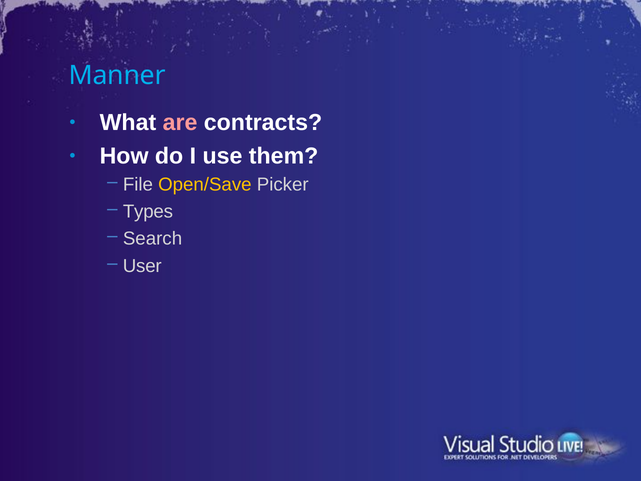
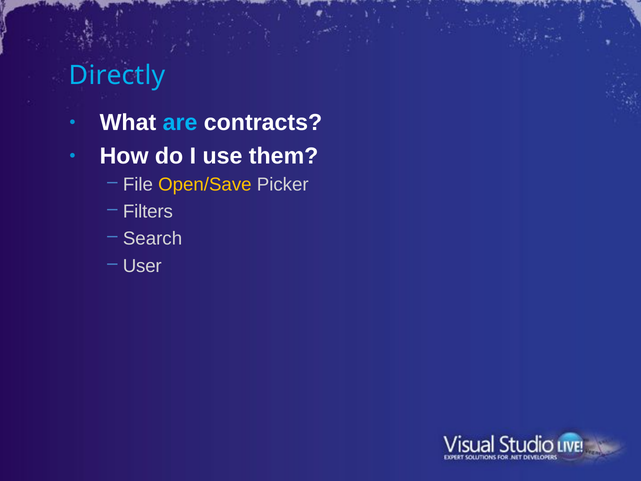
Manner: Manner -> Directly (117, 75)
are colour: pink -> light blue (180, 123)
Types: Types -> Filters (148, 212)
